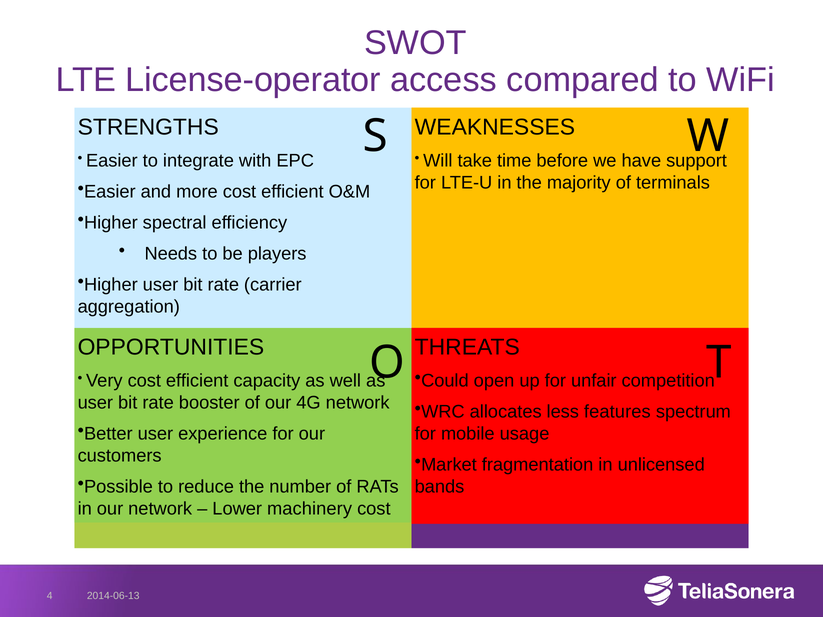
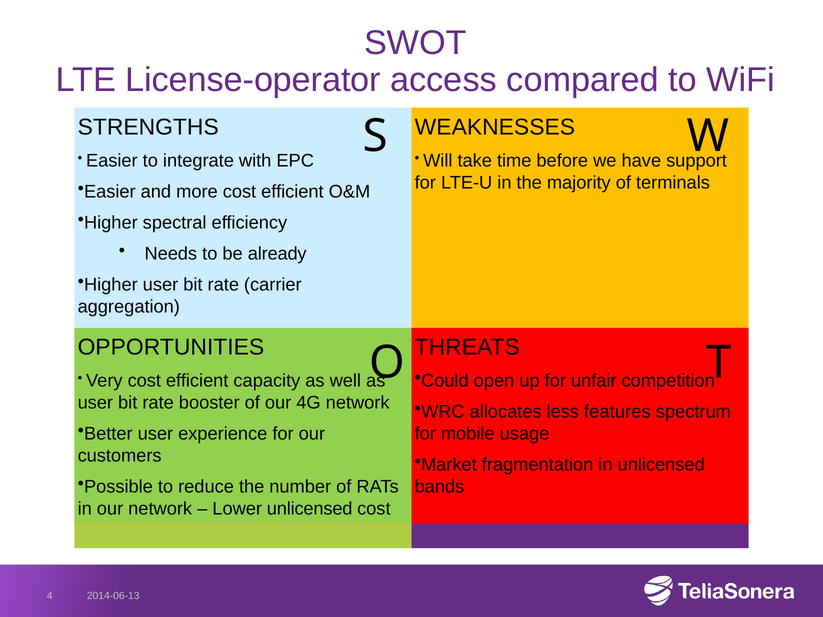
players: players -> already (277, 254)
Lower machinery: machinery -> unlicensed (310, 509)
